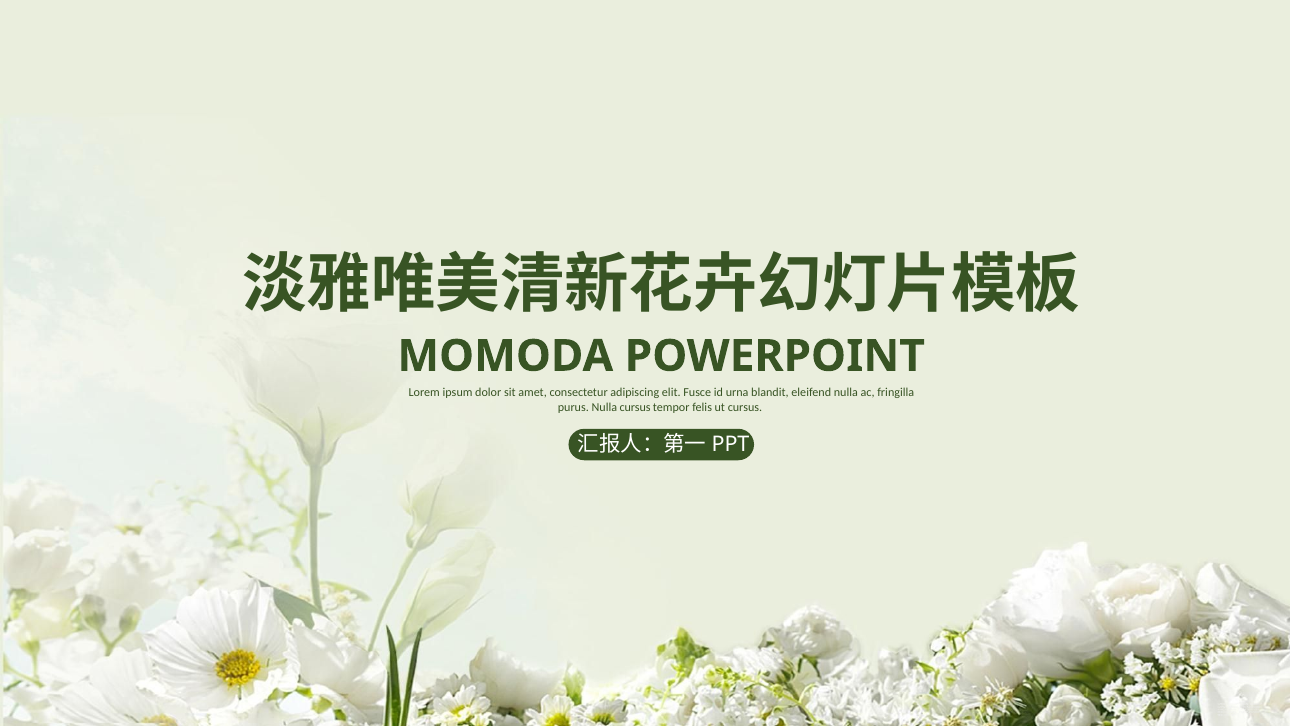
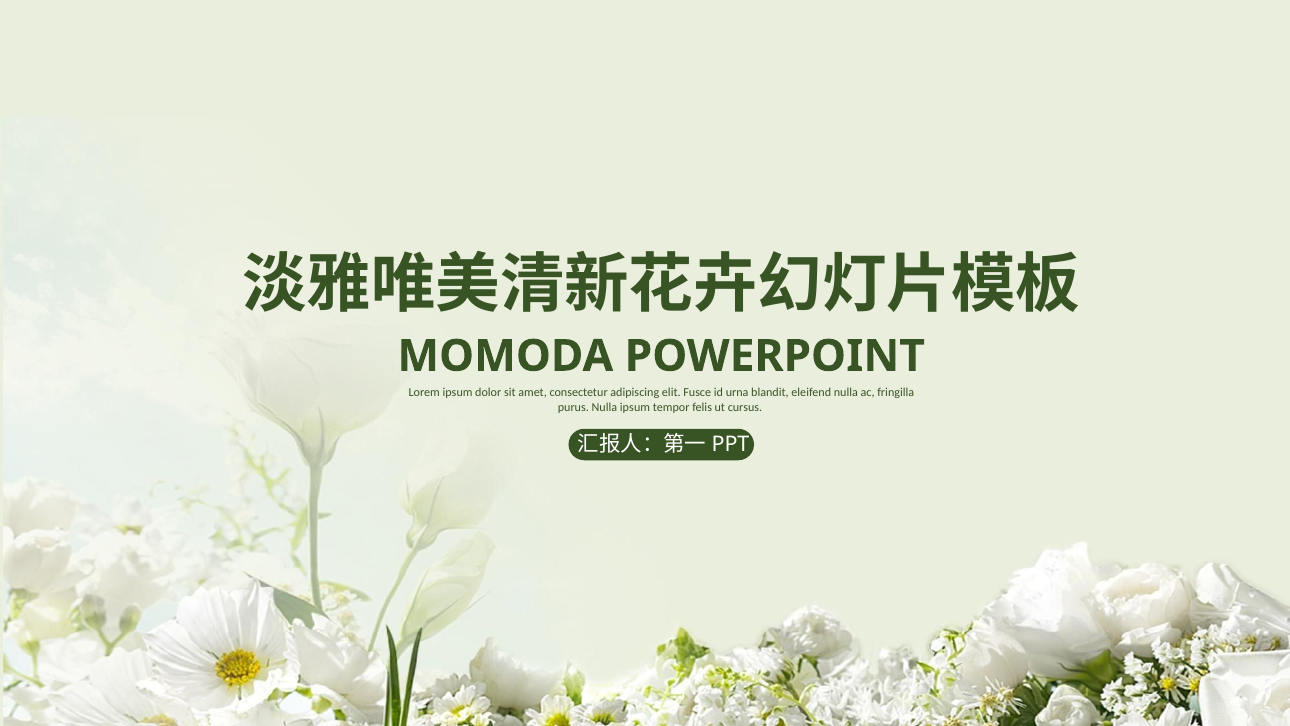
Nulla cursus: cursus -> ipsum (635, 407)
